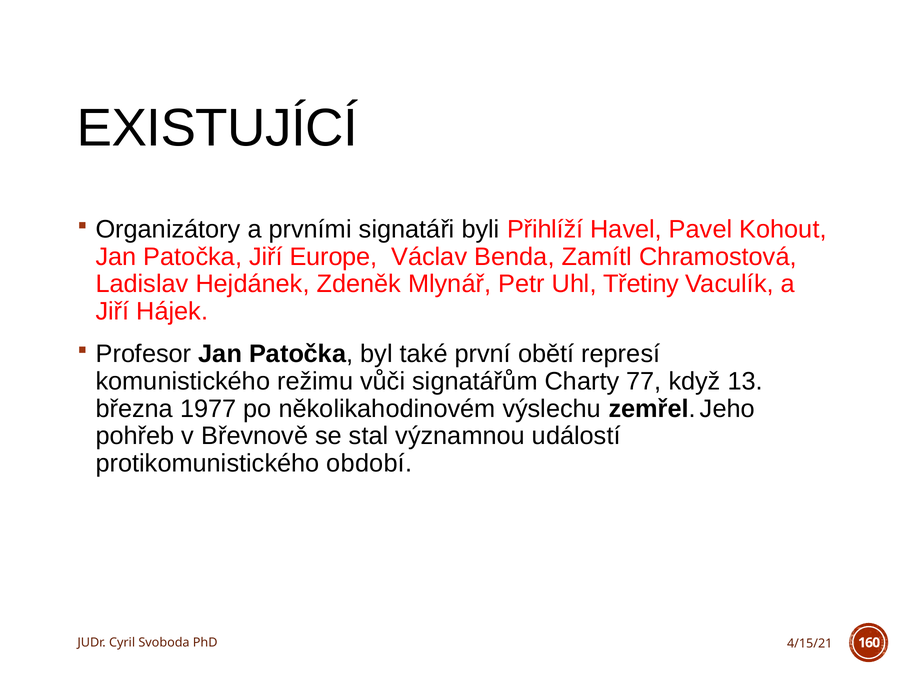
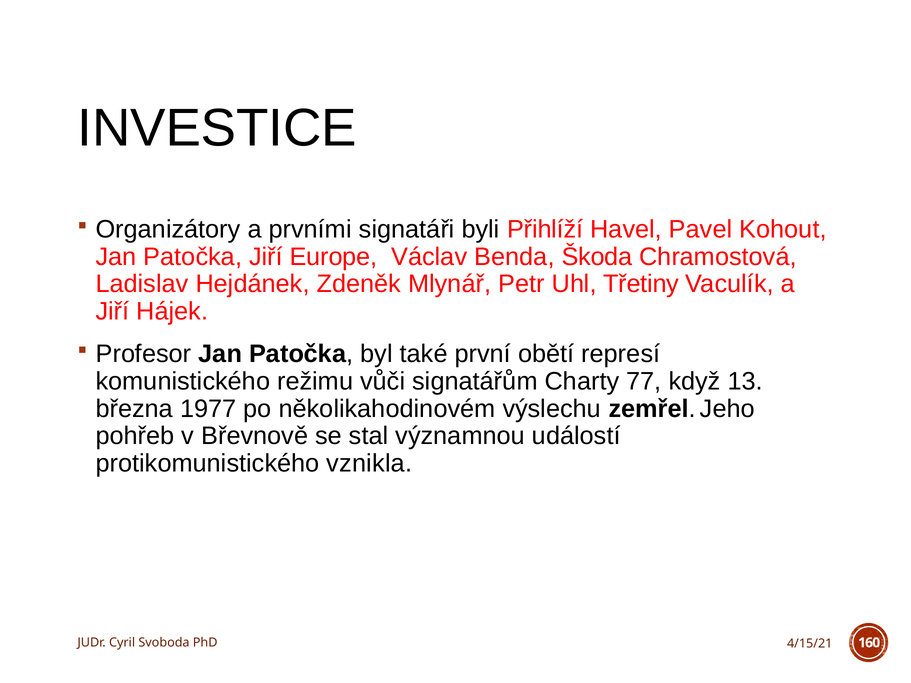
EXISTUJÍCÍ: EXISTUJÍCÍ -> INVESTICE (217, 128)
Zamítl: Zamítl -> Škoda (597, 257)
období: období -> vznikla (369, 464)
